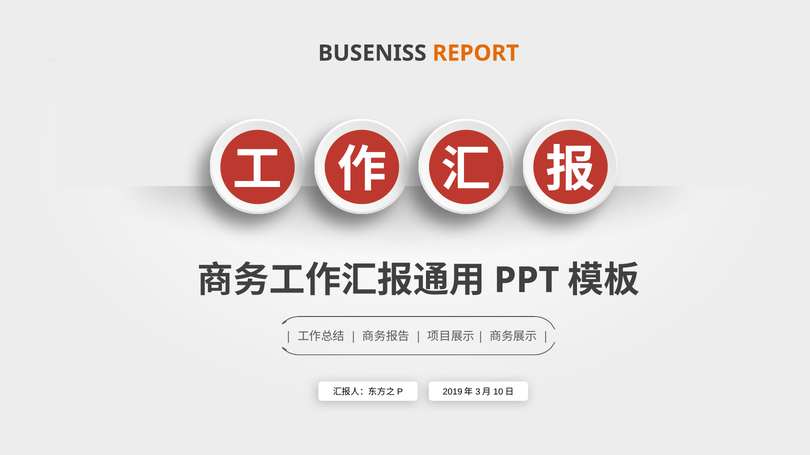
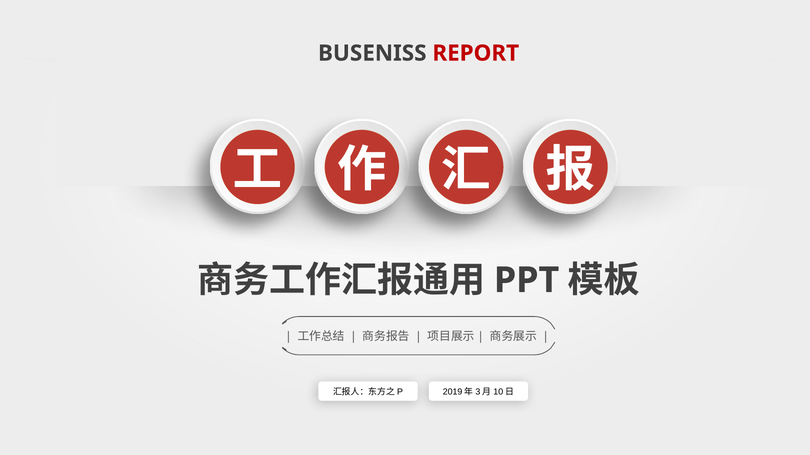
REPORT colour: orange -> red (476, 53)
